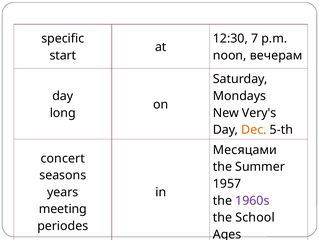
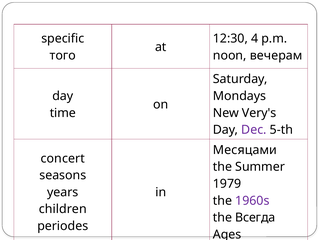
7: 7 -> 4 (255, 38)
start: start -> того (63, 55)
long: long -> time (63, 113)
Dec colour: orange -> purple (254, 129)
1957: 1957 -> 1979 (227, 183)
meeting: meeting -> children (63, 208)
School: School -> Всегда (255, 217)
